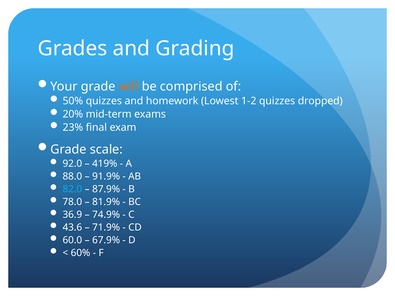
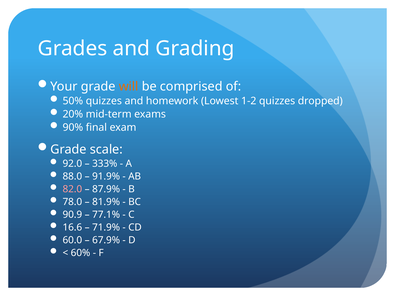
23%: 23% -> 90% (73, 128)
419%: 419% -> 333% (105, 164)
82.0 colour: light blue -> pink (72, 189)
36.9: 36.9 -> 90.9 (72, 215)
74.9%: 74.9% -> 77.1% (106, 215)
43.6: 43.6 -> 16.6 (72, 228)
